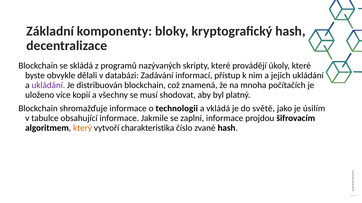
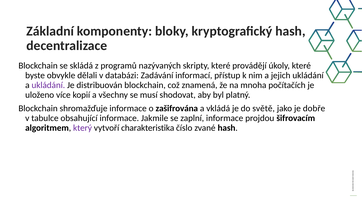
technologii: technologii -> zašifrována (177, 109)
úsilím: úsilím -> dobře (314, 109)
který colour: orange -> purple (83, 128)
